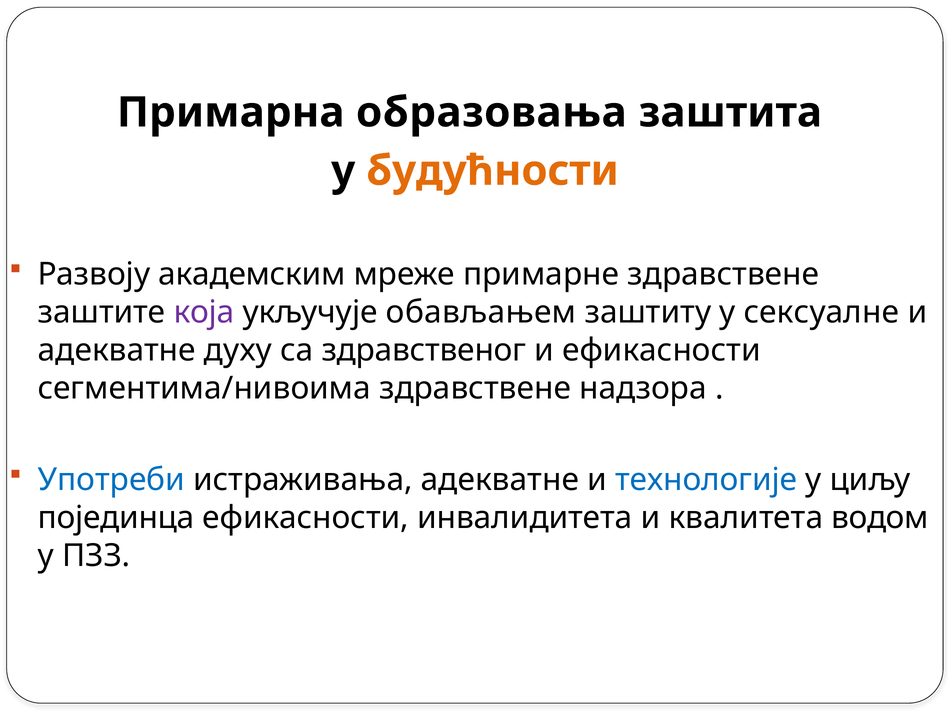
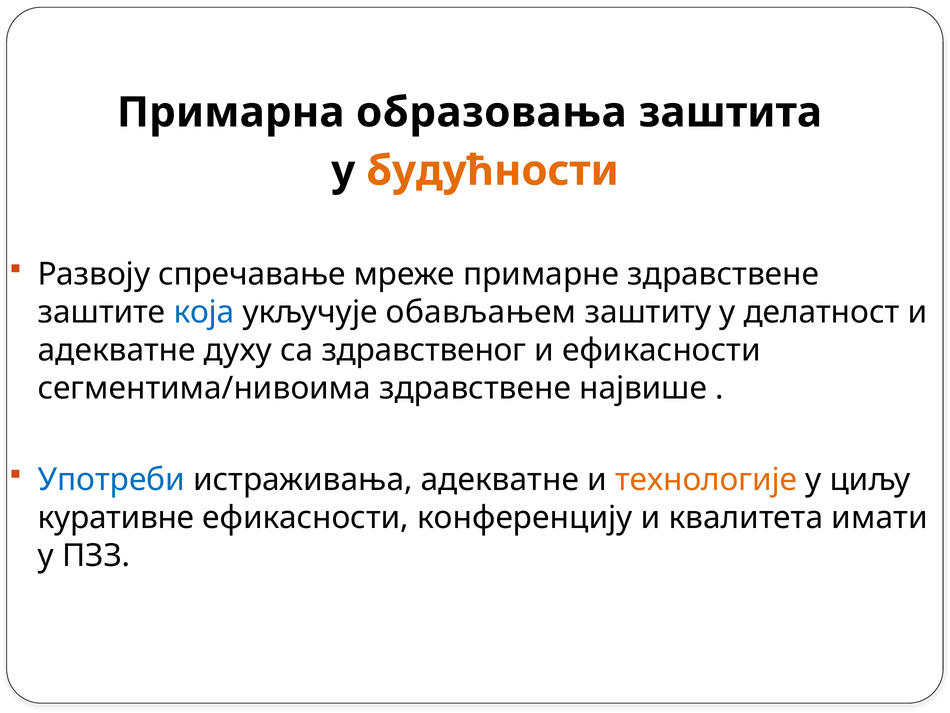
академским: академским -> спречавање (252, 274)
која colour: purple -> blue (204, 312)
сексуалне: сексуалне -> делатност (821, 312)
надзора: надзора -> највише (643, 388)
технологије colour: blue -> orange (706, 479)
појединца: појединца -> куративне (116, 517)
инвалидитета: инвалидитета -> конференцију (525, 517)
водом: водом -> имати (880, 517)
